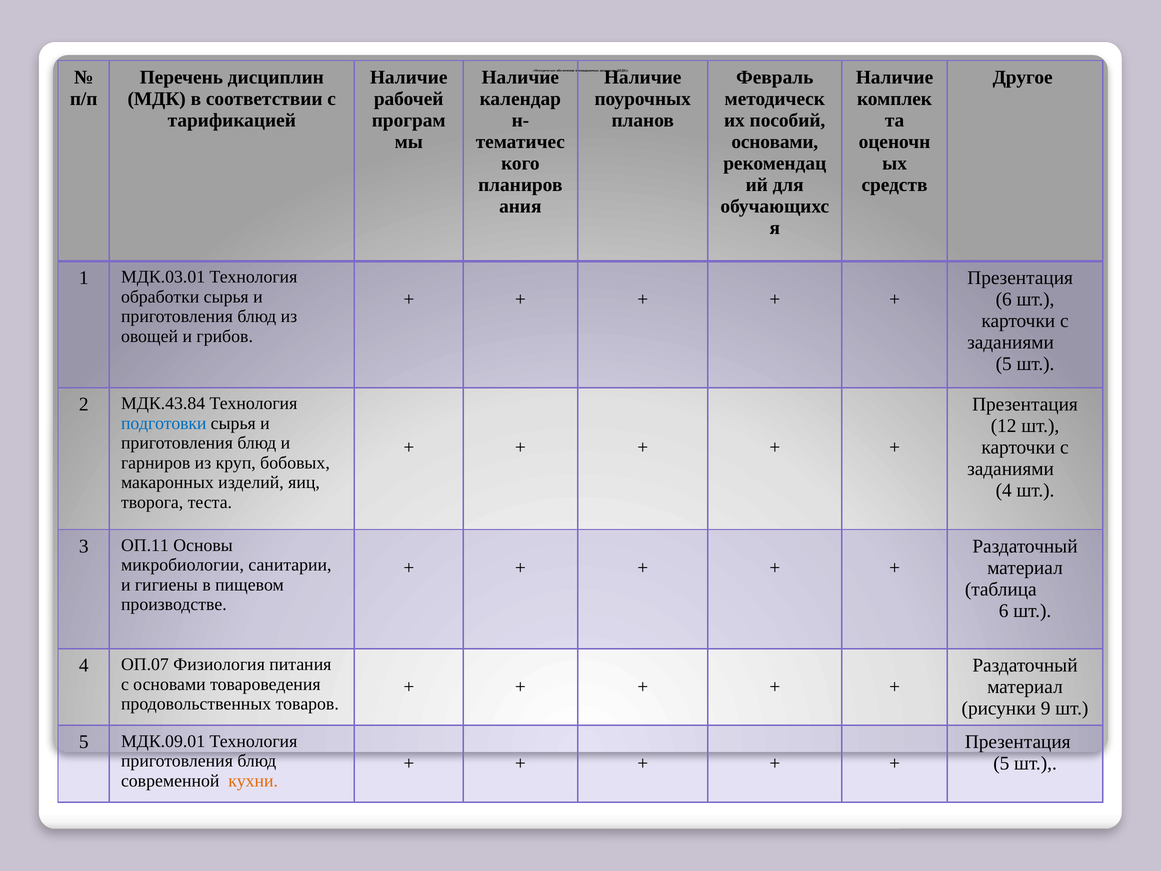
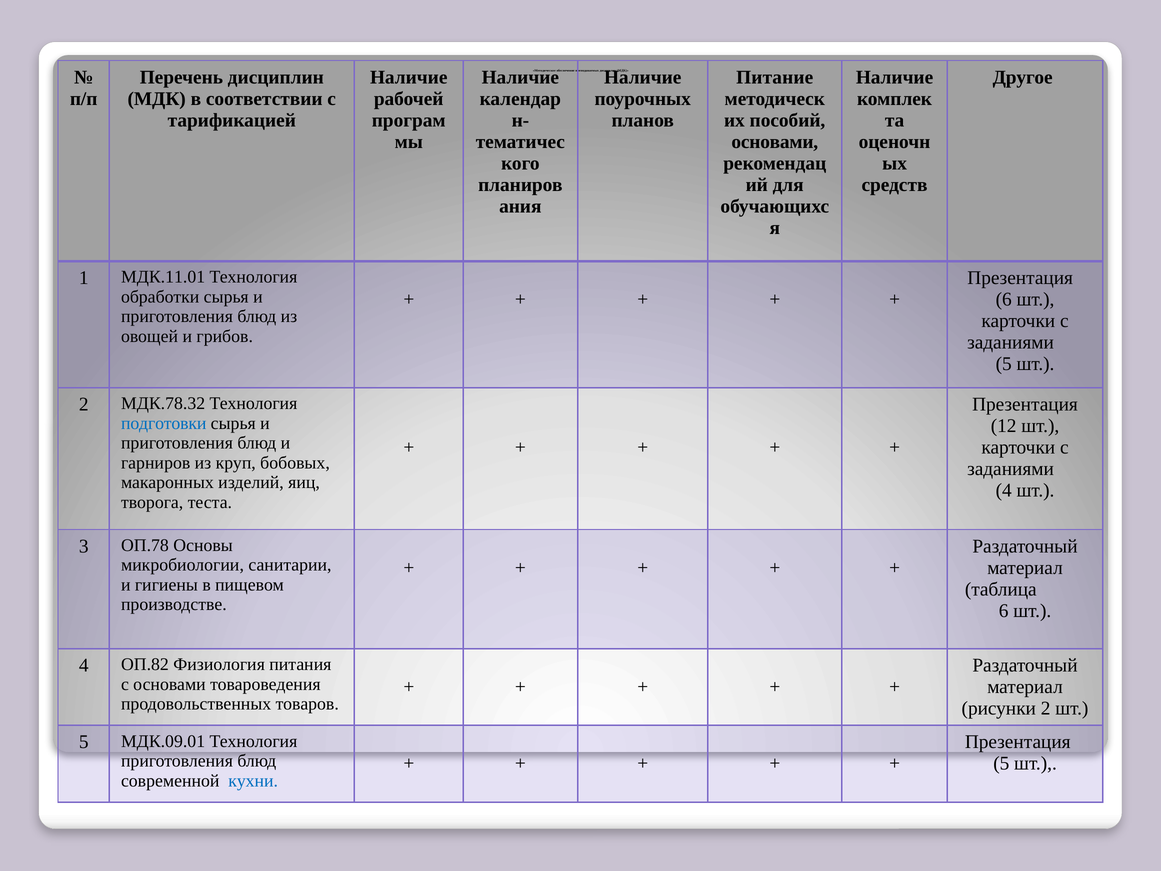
Февраль: Февраль -> Питание (775, 77)
МДК.03.01: МДК.03.01 -> МДК.11.01 (163, 277)
МДК.43.84: МДК.43.84 -> МДК.78.32 (163, 404)
ОП.11: ОП.11 -> ОП.78 (145, 545)
ОП.07: ОП.07 -> ОП.82 (145, 664)
рисунки 9: 9 -> 2 (1046, 708)
кухни colour: orange -> blue (253, 780)
